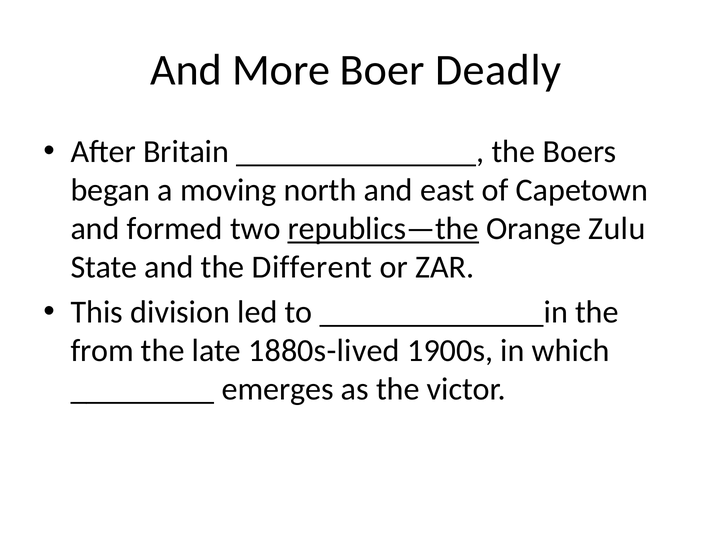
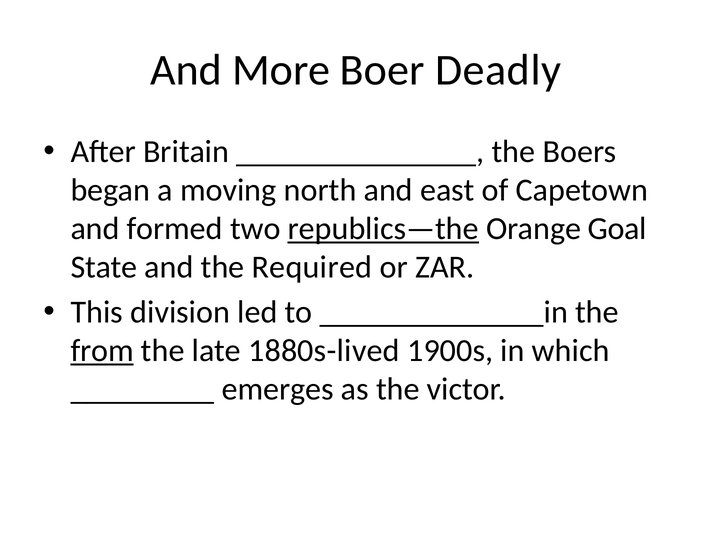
Zulu: Zulu -> Goal (617, 229)
Different: Different -> Required (312, 267)
from underline: none -> present (102, 351)
